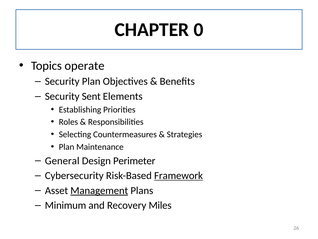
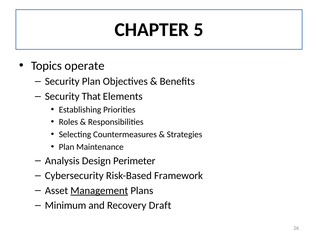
0: 0 -> 5 (198, 30)
Sent: Sent -> That (91, 96)
General: General -> Analysis (62, 160)
Framework underline: present -> none (179, 175)
Miles: Miles -> Draft (160, 205)
